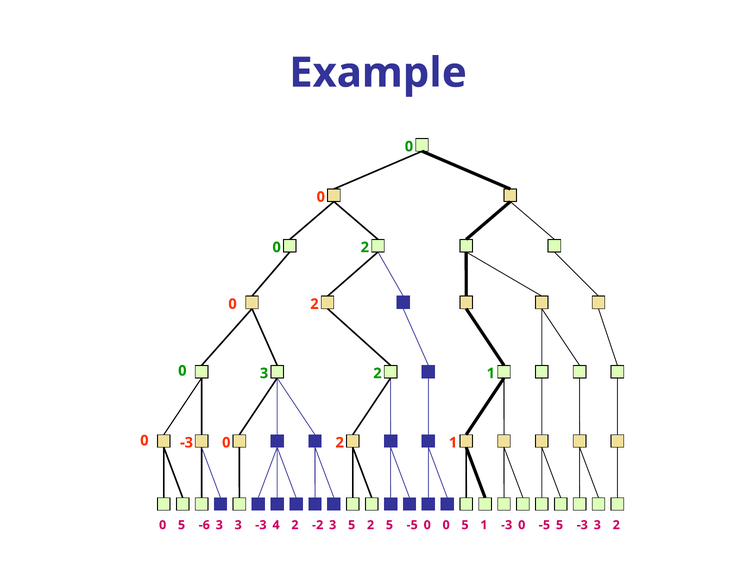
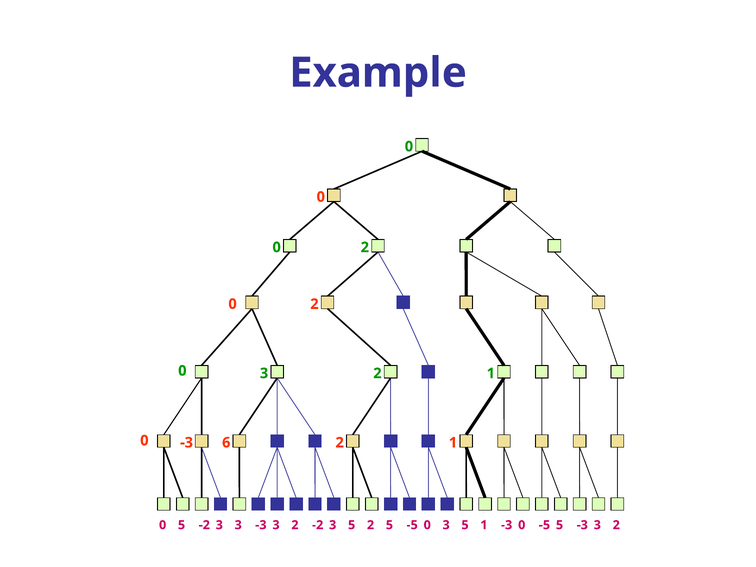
-3 0: 0 -> 6 (226, 443)
0 5 -6: -6 -> -2 (204, 525)
-3 4: 4 -> 3 (276, 525)
0: 0 -> 3 (446, 525)
